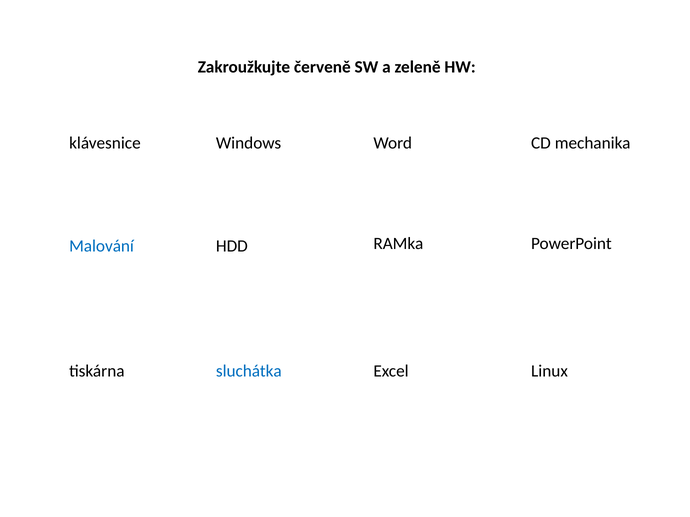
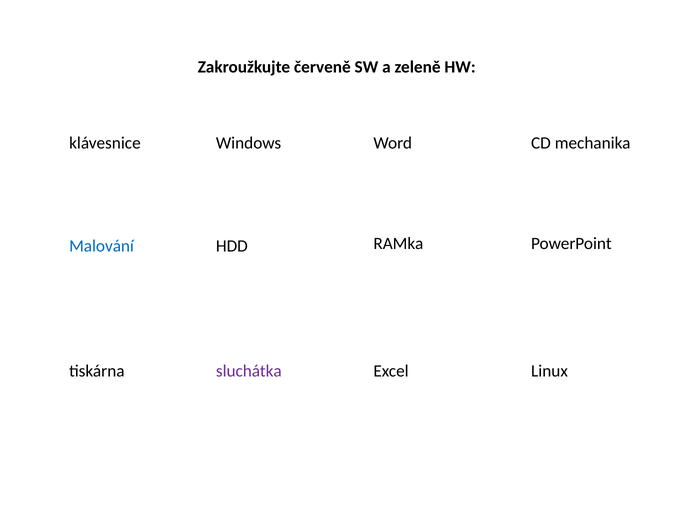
sluchátka colour: blue -> purple (249, 371)
